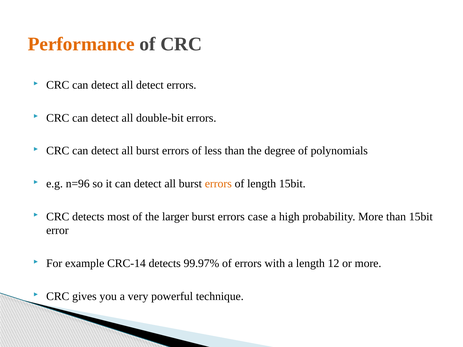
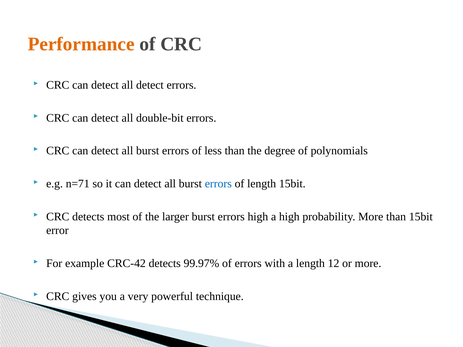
n=96: n=96 -> n=71 (78, 184)
errors colour: orange -> blue (218, 184)
errors case: case -> high (258, 217)
CRC-14: CRC-14 -> CRC-42 (126, 264)
